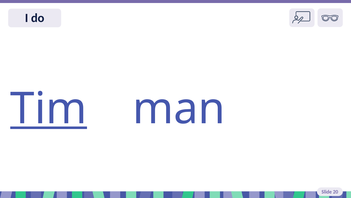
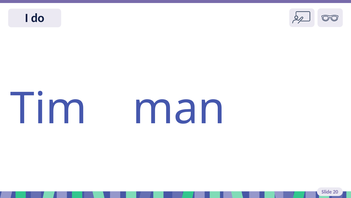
Tim underline: present -> none (49, 109)
